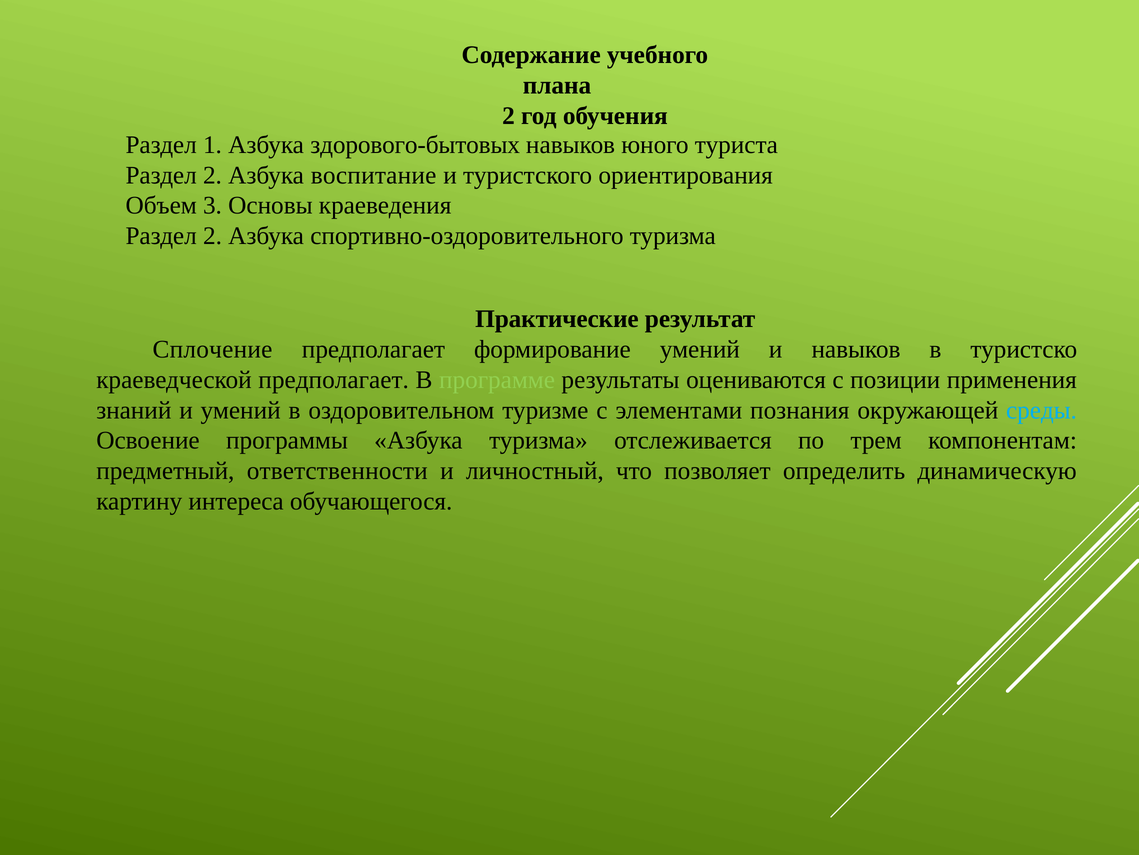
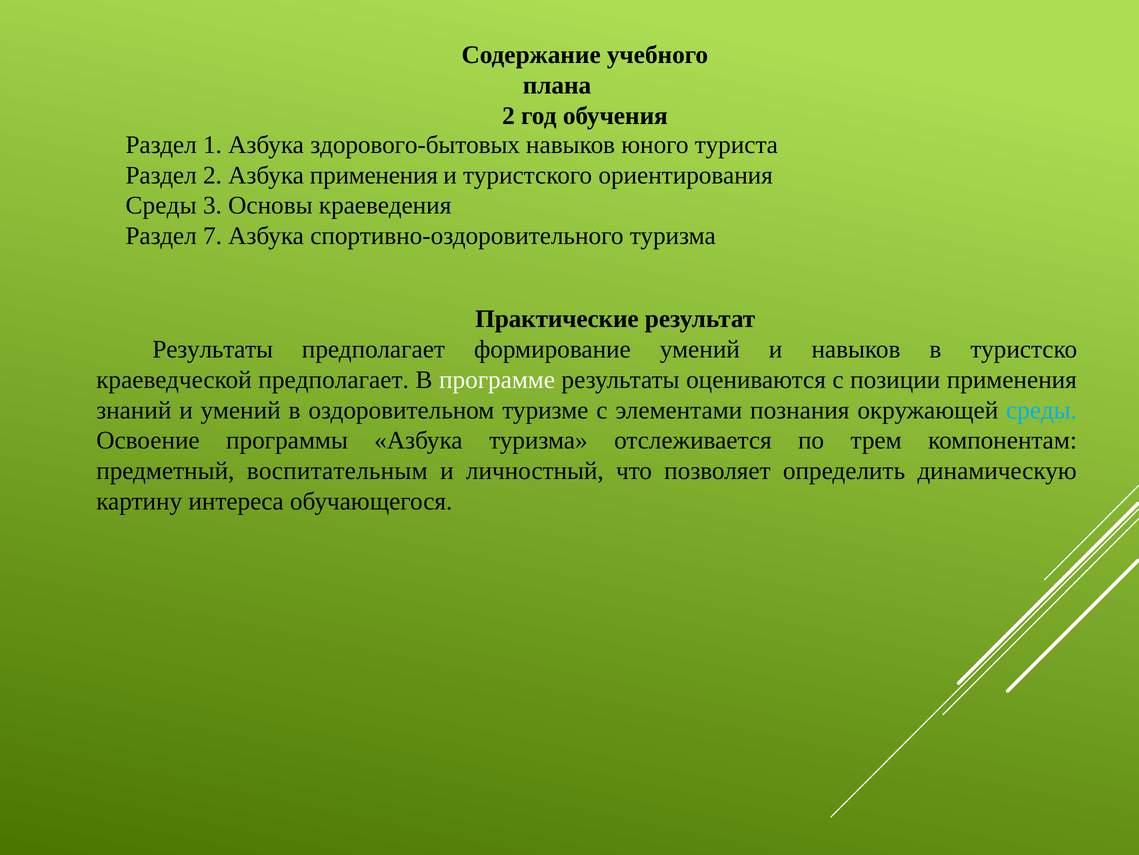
Азбука воспитание: воспитание -> применения (374, 175)
Объем: Объем -> Среды (161, 205)
2: 2 -> 7 (213, 236)
Сплочение: Сплочение -> Результаты (213, 349)
программе colour: light green -> white (497, 379)
ответственности: ответственности -> воспитательным (337, 471)
